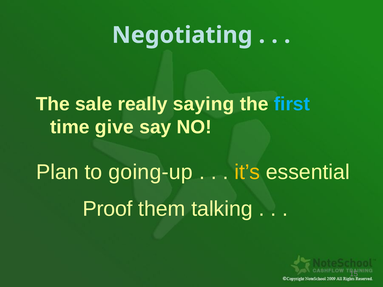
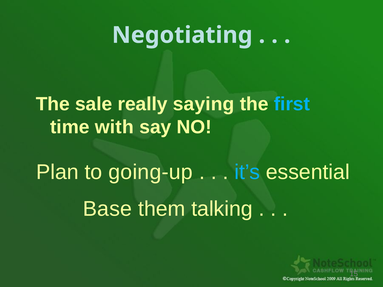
give: give -> with (114, 127)
it’s colour: yellow -> light blue (247, 172)
Proof: Proof -> Base (107, 209)
